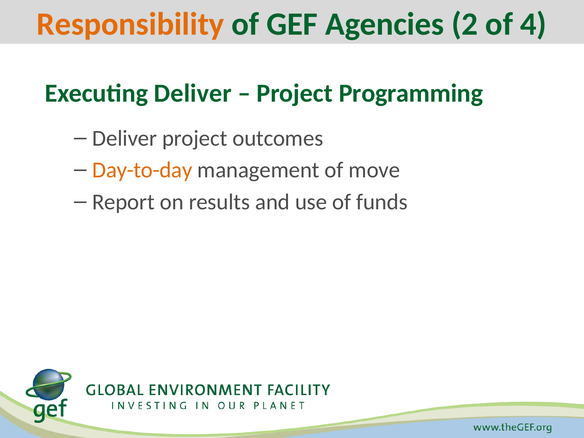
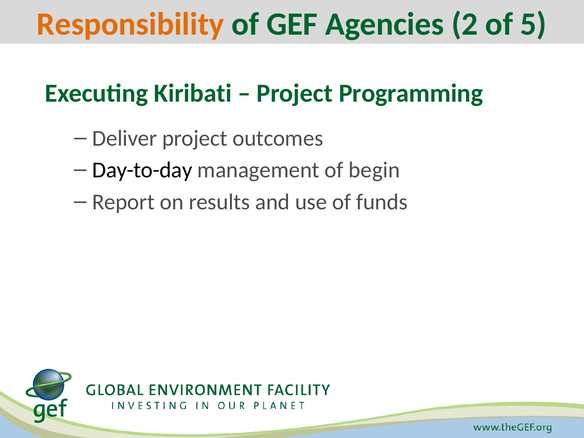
4: 4 -> 5 (533, 24)
Executing Deliver: Deliver -> Kiribati (193, 93)
Day-to-day colour: orange -> black (142, 170)
move: move -> begin (374, 170)
